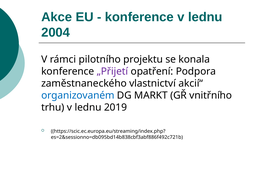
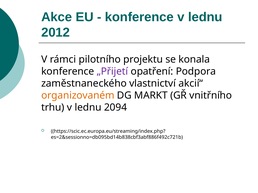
2004: 2004 -> 2012 (56, 33)
organizovaném colour: blue -> orange (78, 96)
2019: 2019 -> 2094 (115, 108)
